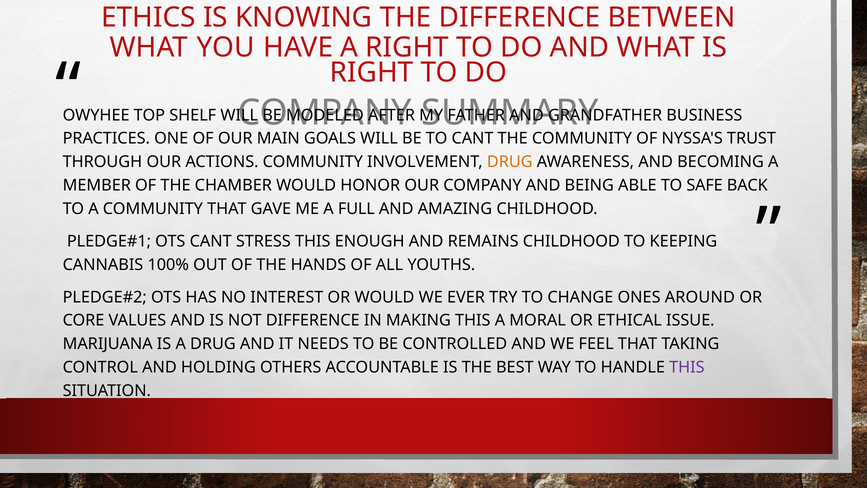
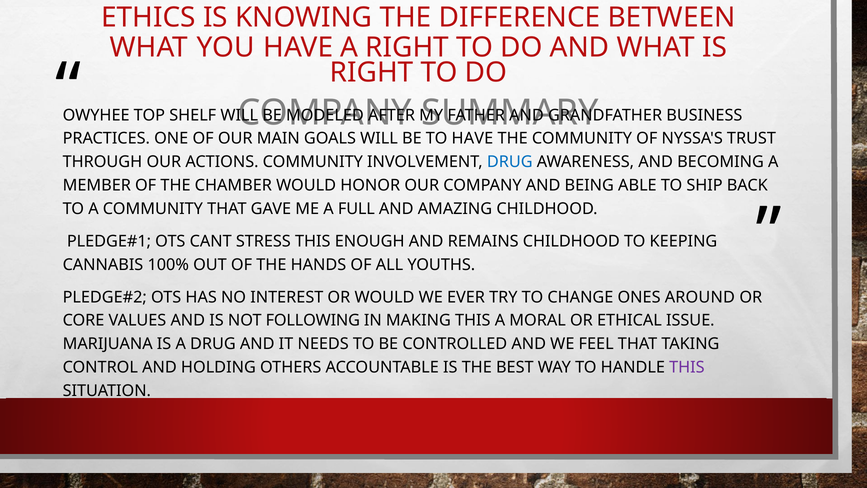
TO CANT: CANT -> HAVE (472, 139)
DRUG colour: orange -> blue (510, 162)
SAFE: SAFE -> SHIP (705, 185)
NOT DIFFERENCE: DIFFERENCE -> FOLLOWING (313, 320)
